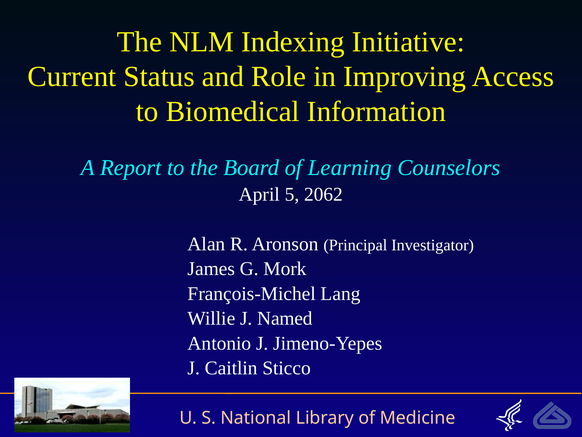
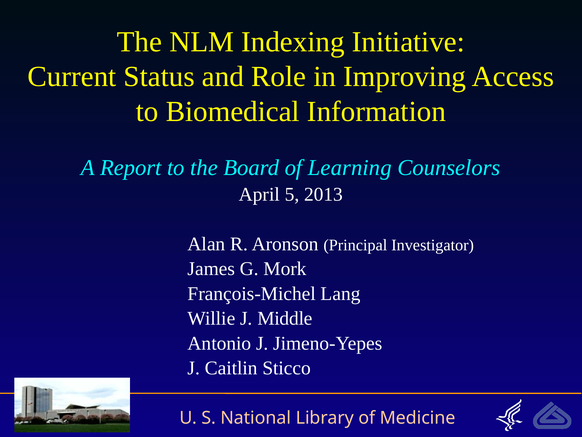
2062: 2062 -> 2013 (324, 194)
Named: Named -> Middle (285, 318)
